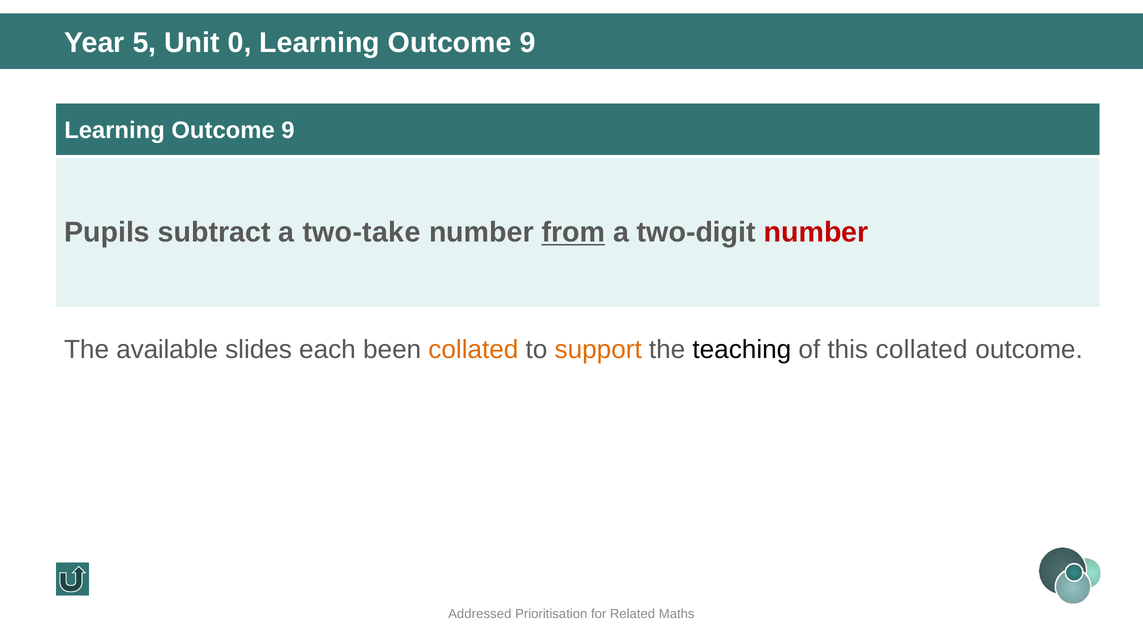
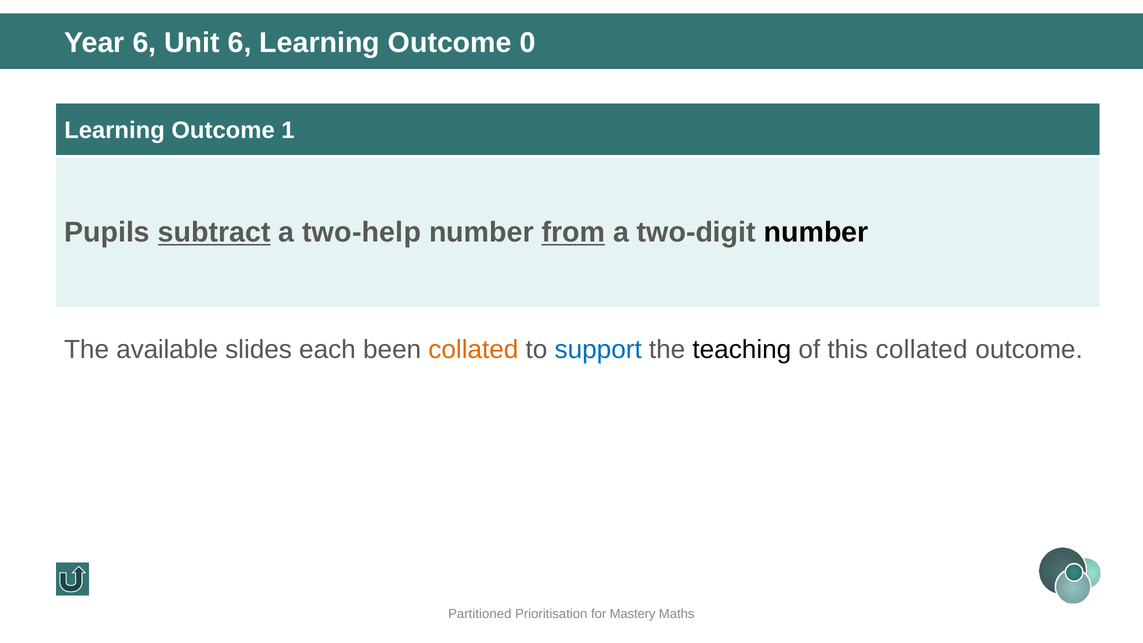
Year 5: 5 -> 6 (144, 43)
Unit 0: 0 -> 6 (239, 43)
9: 9 -> 0 (528, 43)
9: 9 -> 1 (288, 130)
subtract underline: none -> present (214, 232)
two-take: two-take -> two-help (362, 232)
number colour: red -> black (816, 232)
support colour: orange -> blue (598, 350)
Addressed: Addressed -> Partitioned (480, 614)
Related: Related -> Mastery (633, 614)
